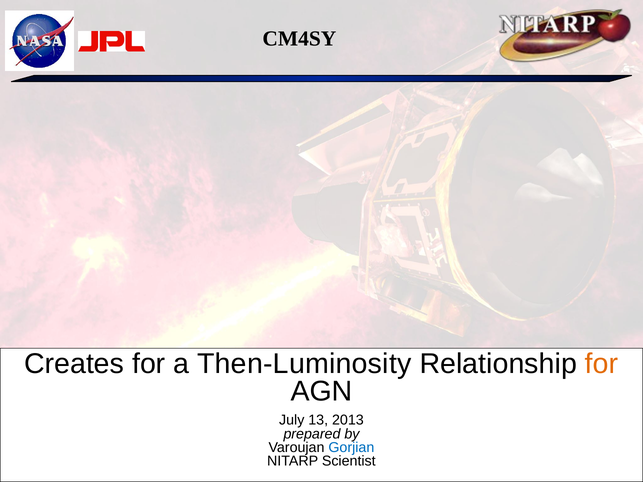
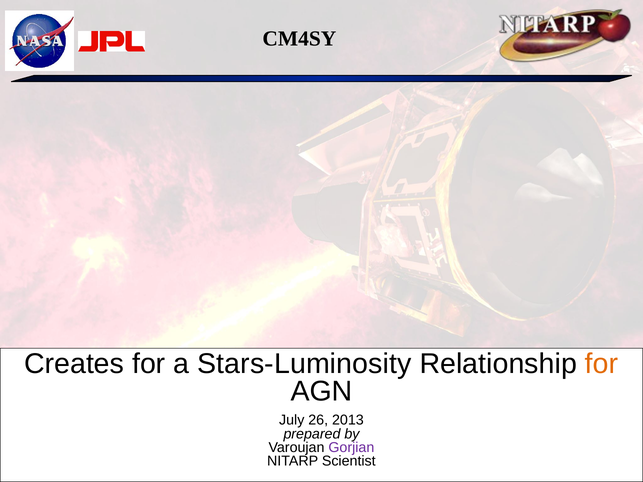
Then-Luminosity: Then-Luminosity -> Stars-Luminosity (304, 364)
13: 13 -> 26 (318, 420)
Gorjian colour: blue -> purple (351, 448)
